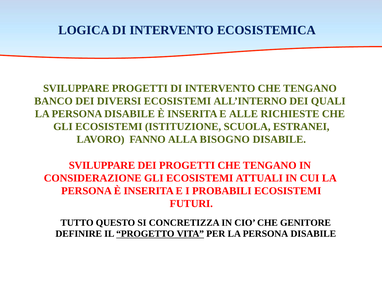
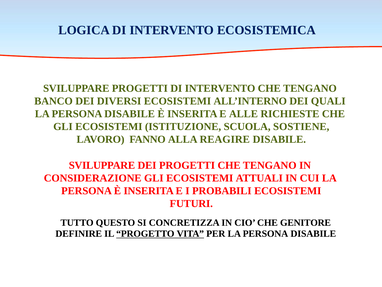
ESTRANEI: ESTRANEI -> SOSTIENE (301, 126)
BISOGNO: BISOGNO -> REAGIRE (225, 139)
